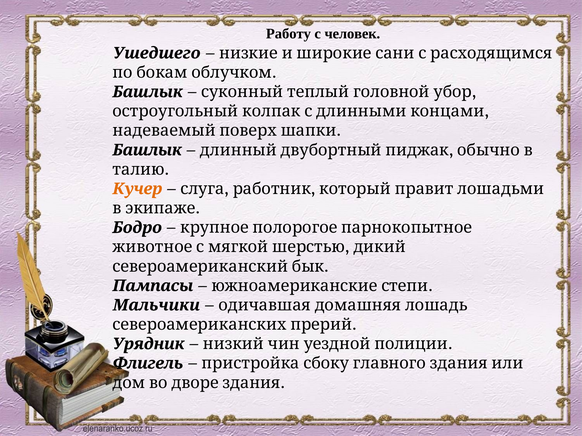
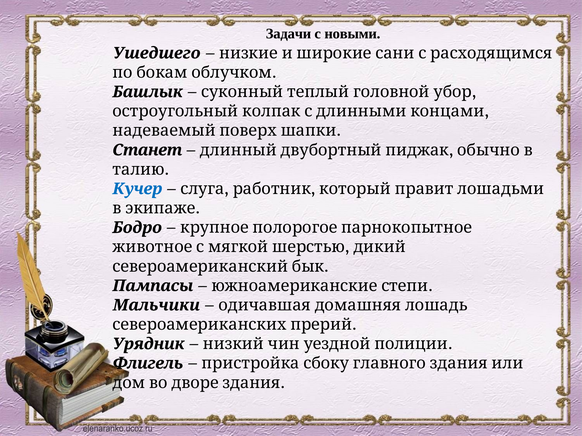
Работу: Работу -> Задачи (289, 34)
человек: человек -> новыми (352, 34)
Башлык: Башлык -> Станет (147, 150)
Кучер colour: orange -> blue (137, 189)
